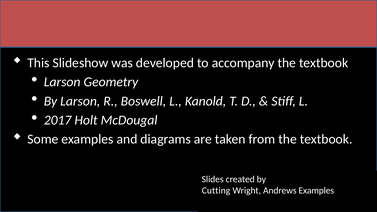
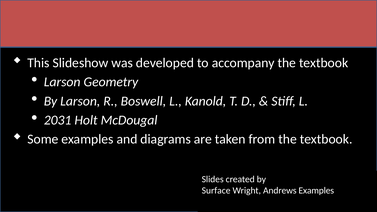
2017: 2017 -> 2031 (58, 120)
Cutting: Cutting -> Surface (216, 191)
